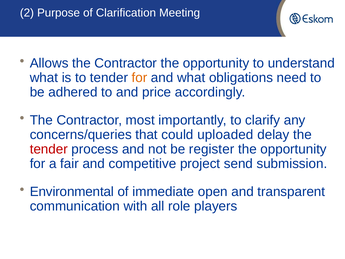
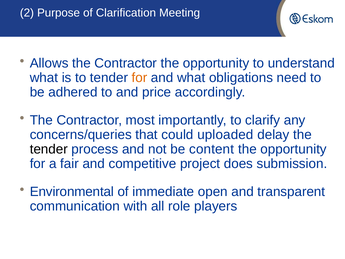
tender colour: red -> black (49, 149)
register: register -> content (212, 149)
send: send -> does (238, 164)
